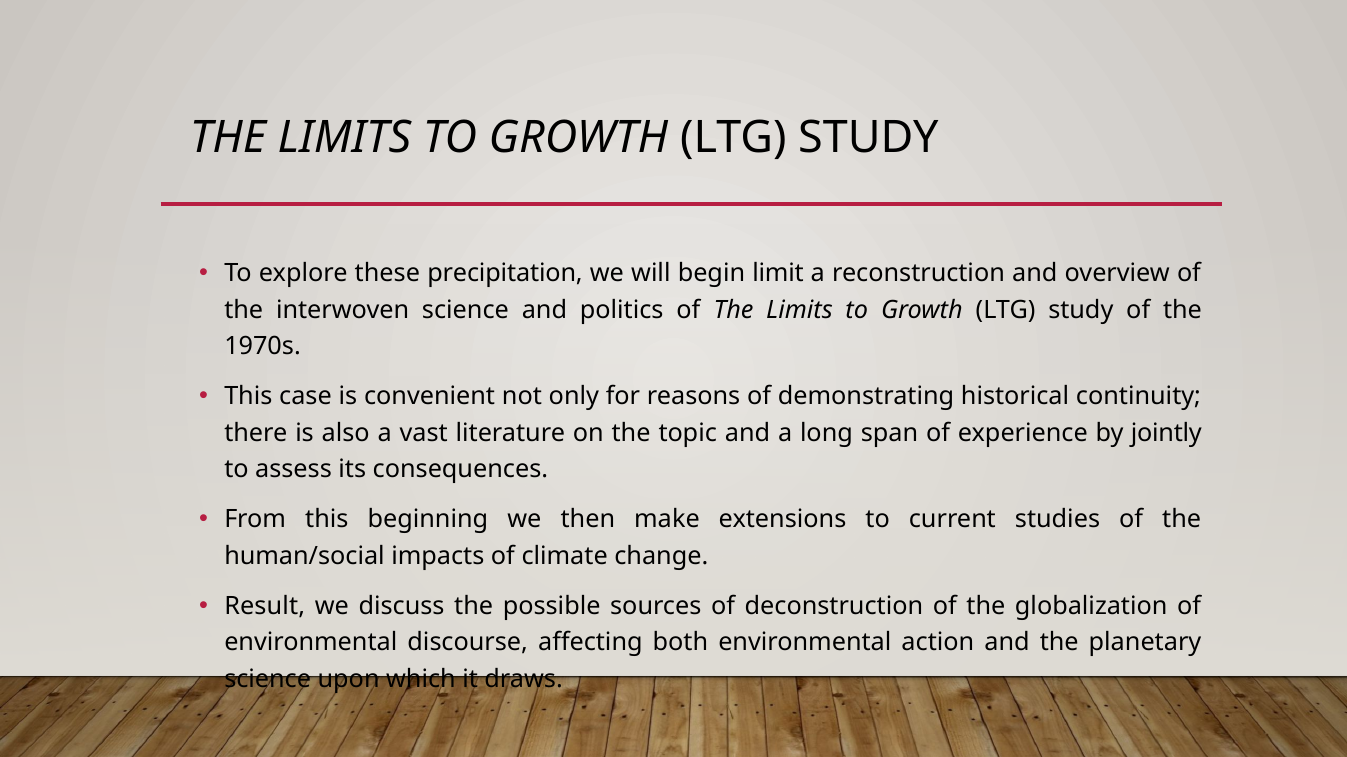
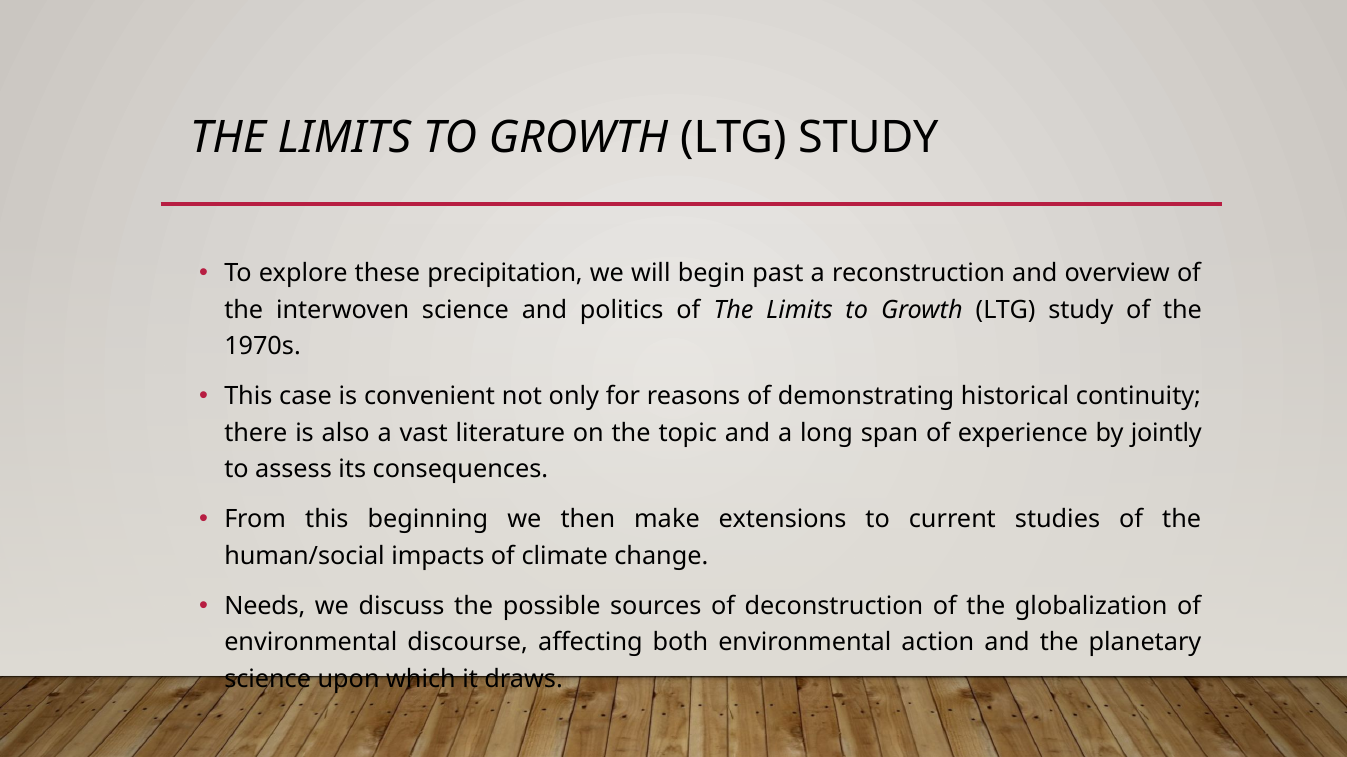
limit: limit -> past (778, 274)
Result: Result -> Needs (265, 607)
